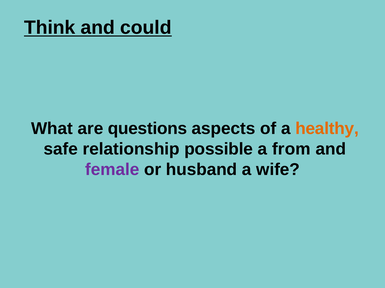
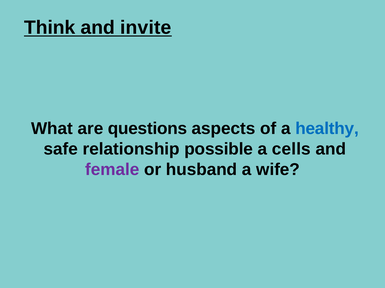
could: could -> invite (146, 28)
healthy colour: orange -> blue (327, 129)
from: from -> cells (291, 149)
